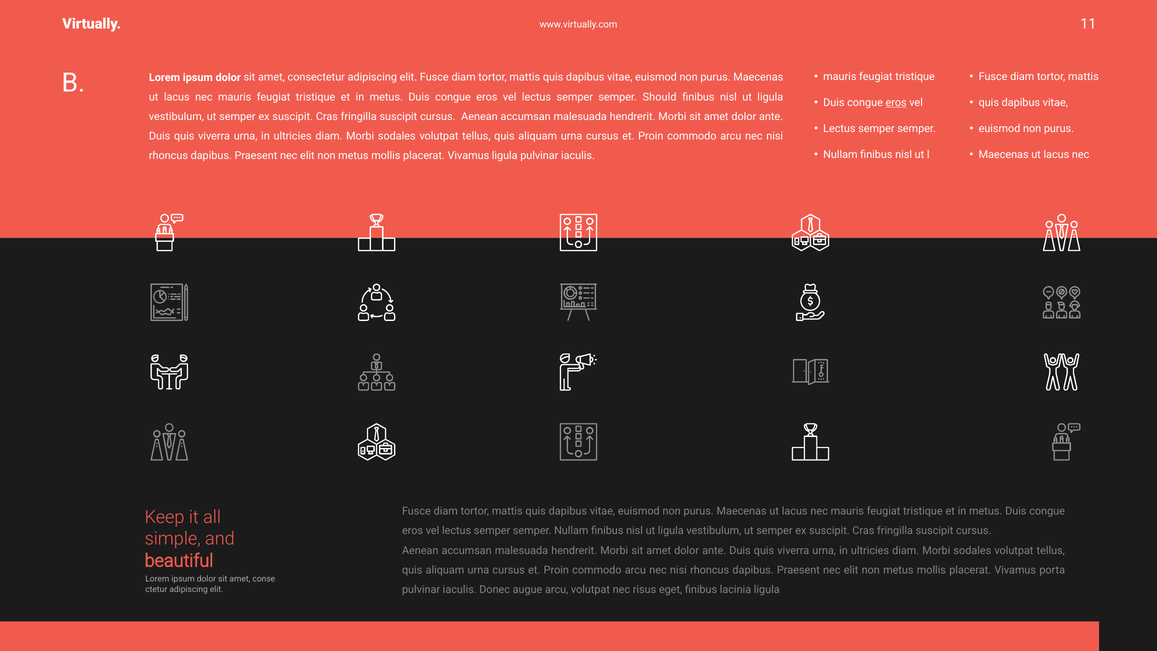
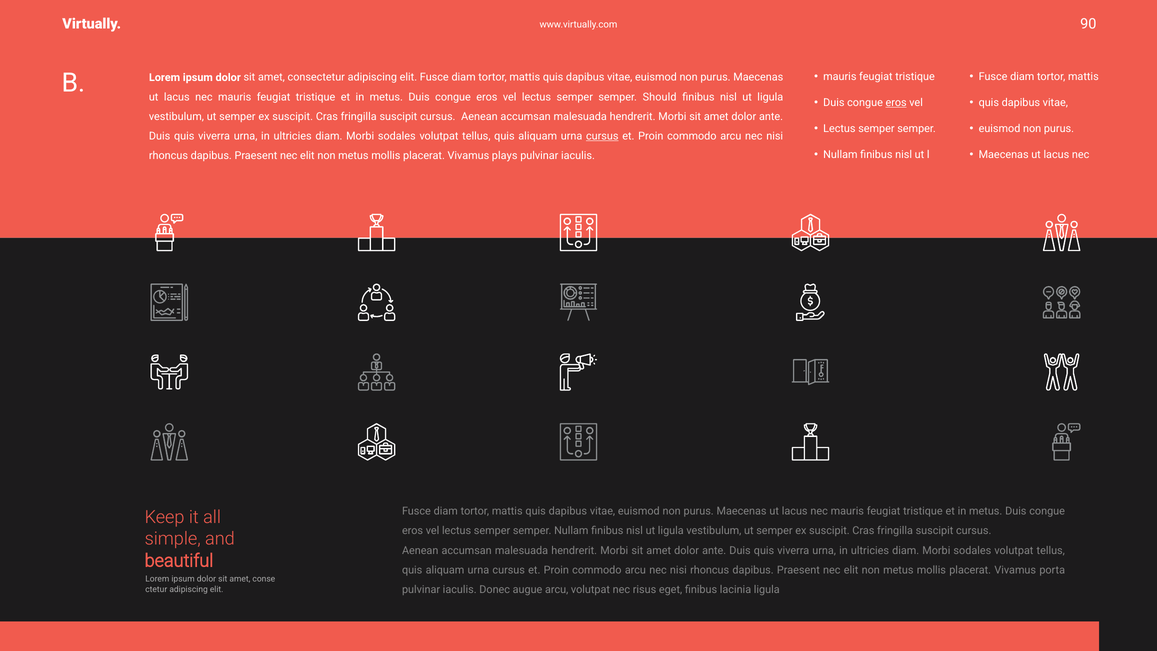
11: 11 -> 90 (1088, 24)
cursus underline: none -> present (602, 136)
Vivamus ligula: ligula -> plays (505, 155)
